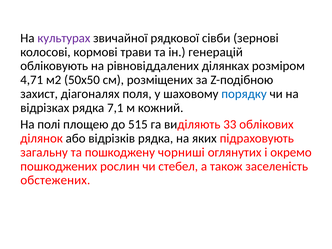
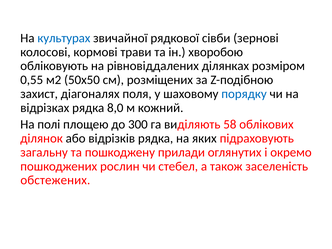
культурах colour: purple -> blue (64, 38)
генерацій: генерацій -> хворобою (216, 52)
4,71: 4,71 -> 0,55 (32, 80)
7,1: 7,1 -> 8,0 (115, 108)
515: 515 -> 300 (138, 124)
33: 33 -> 58 (230, 124)
чорниші: чорниші -> прилади (181, 152)
